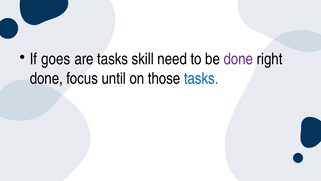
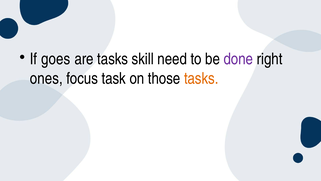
done: done -> ones (46, 78)
until: until -> task (114, 78)
tasks colour: blue -> orange (201, 78)
